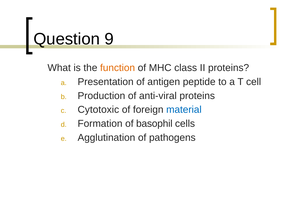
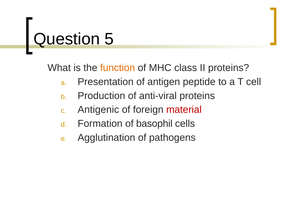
9: 9 -> 5 (109, 39)
Cytotoxic: Cytotoxic -> Antigenic (98, 110)
material colour: blue -> red (184, 110)
